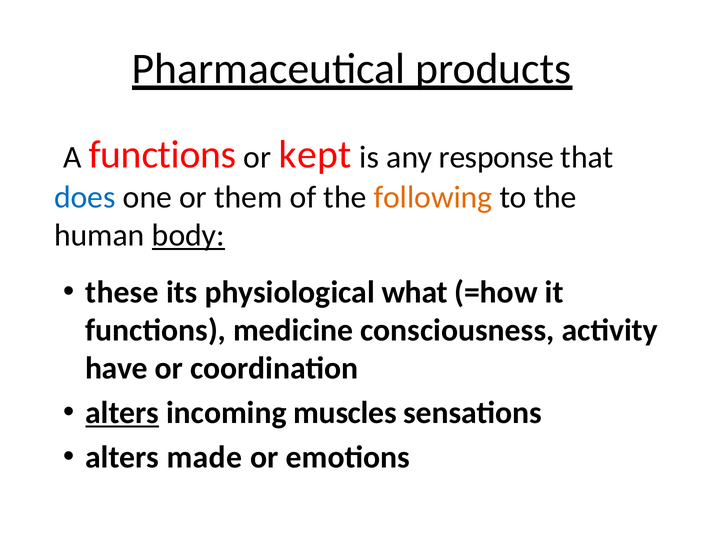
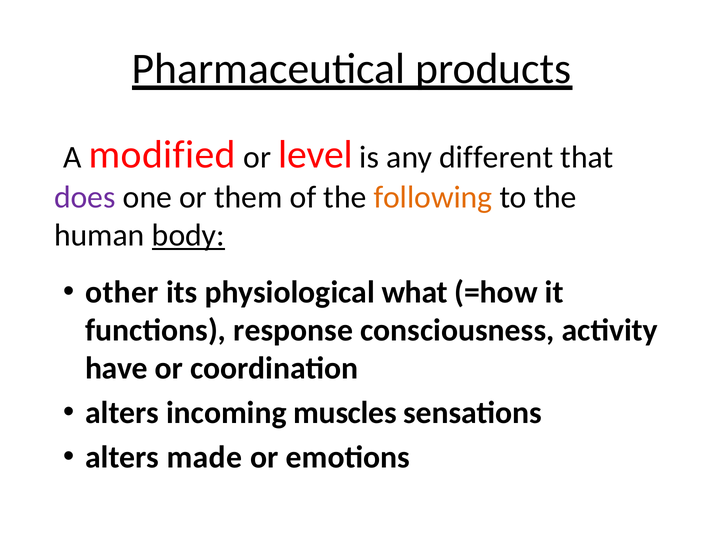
A functions: functions -> modified (162, 155)
kept: kept -> level (315, 155)
response: response -> different (496, 158)
does colour: blue -> purple (85, 197)
these: these -> other (122, 292)
medicine: medicine -> response (293, 331)
alters underline: present -> none (122, 413)
